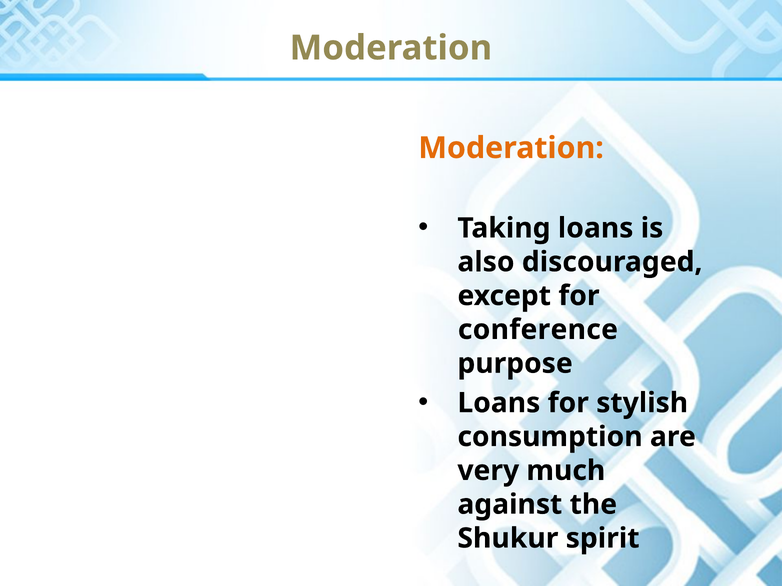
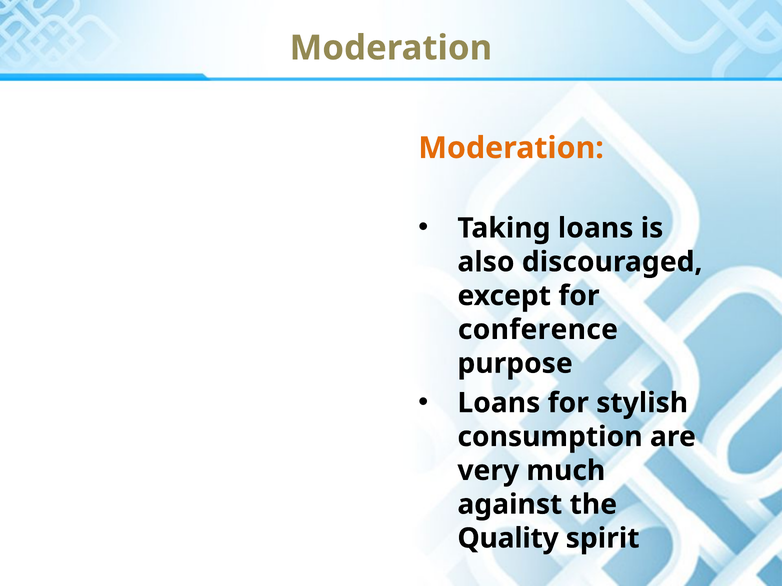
Shukur: Shukur -> Quality (508, 539)
